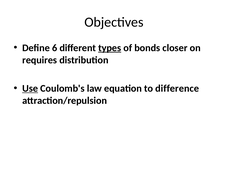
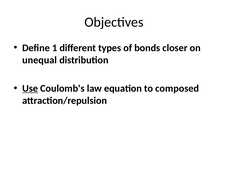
6: 6 -> 1 (55, 48)
types underline: present -> none (110, 48)
requires: requires -> unequal (40, 60)
difference: difference -> composed (177, 88)
